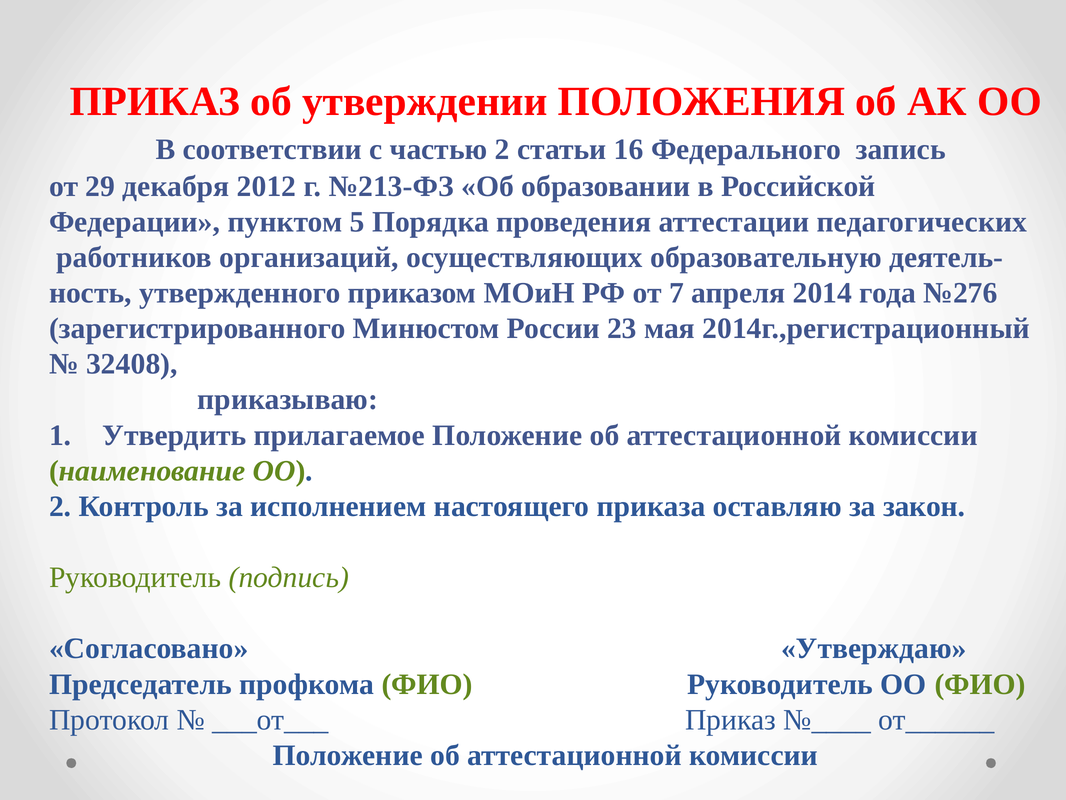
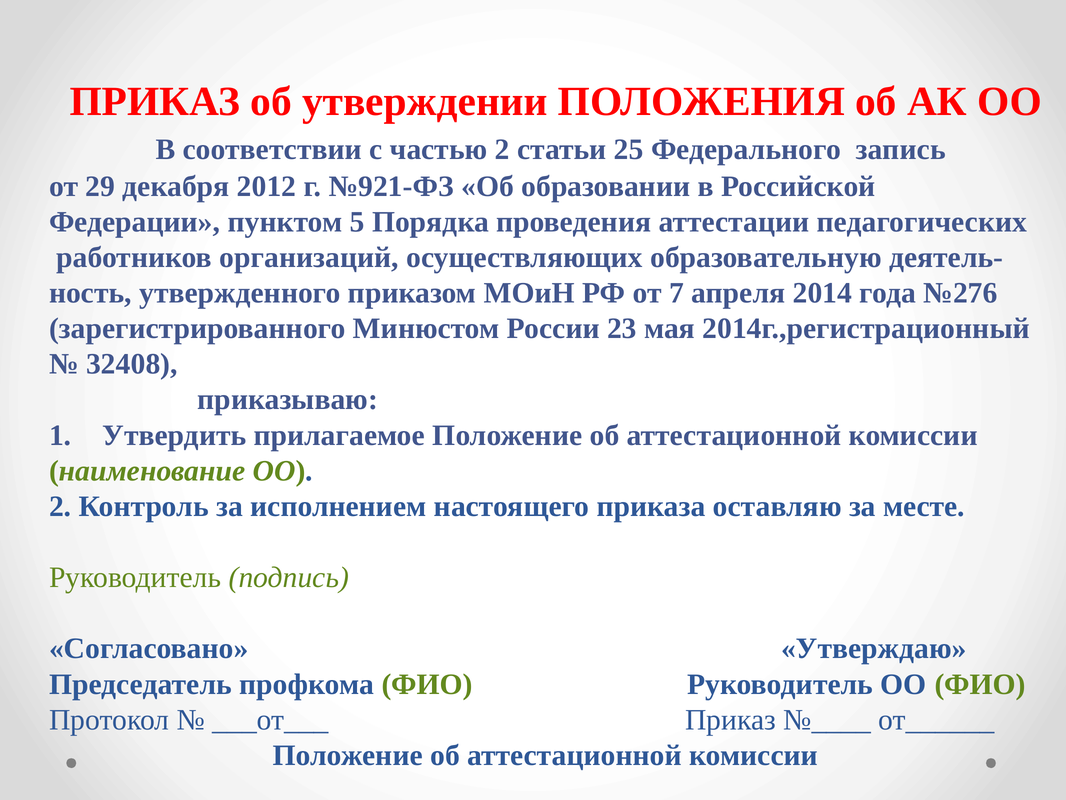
16: 16 -> 25 (629, 149)
№213-ФЗ: №213-ФЗ -> №921-ФЗ (391, 186)
закон: закон -> месте (924, 506)
